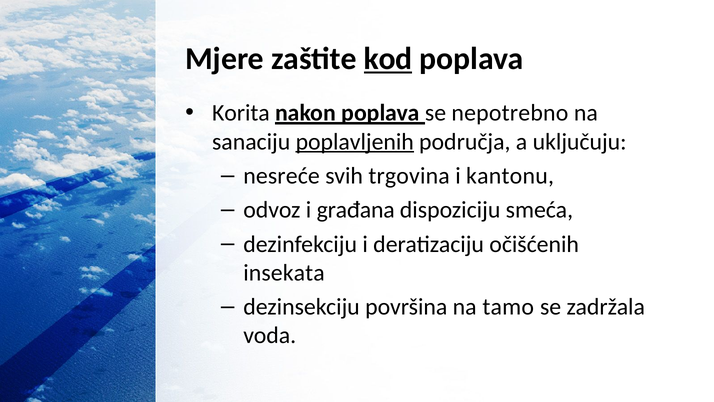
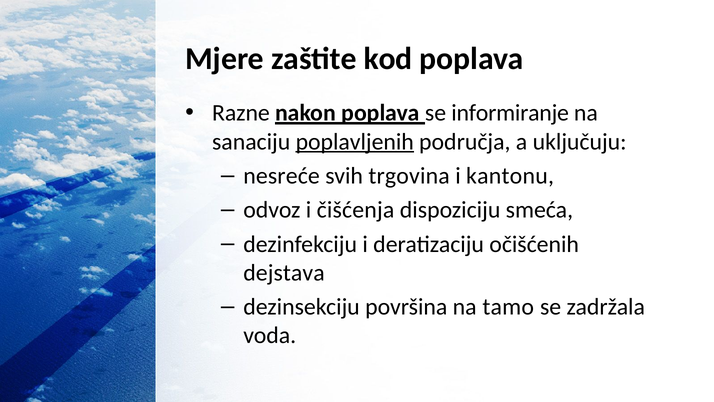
kod underline: present -> none (388, 59)
Korita: Korita -> Razne (241, 113)
nepotrebno: nepotrebno -> informiranje (510, 113)
građana: građana -> čišćenja (355, 210)
insekata: insekata -> dejstava (284, 273)
